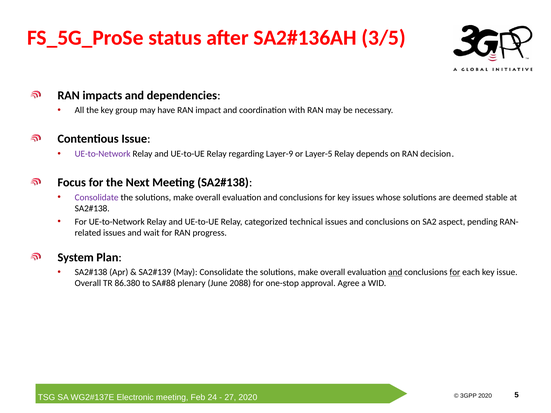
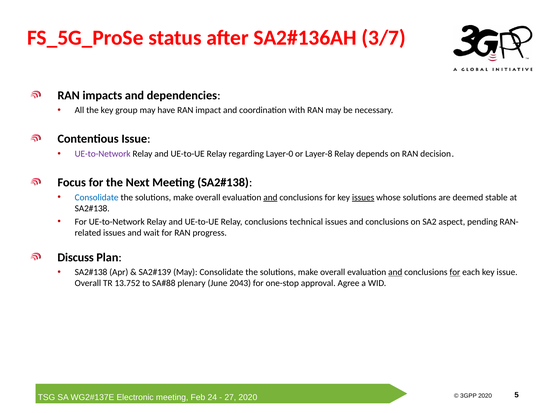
3/5: 3/5 -> 3/7 (384, 38)
Layer-9: Layer-9 -> Layer-0 (280, 154)
Layer-5: Layer-5 -> Layer-8 (319, 154)
Consolidate colour: purple -> blue (97, 198)
and underline: none -> present (270, 198)
issues underline: none -> present (363, 198)
Relay categorized: categorized -> conclusions (266, 222)
System: System -> Discuss (76, 257)
86.380: 86.380 -> 13.752 (127, 283)
2088: 2088 -> 2043 (240, 283)
